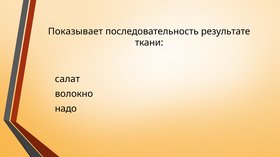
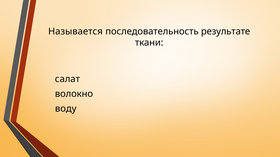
Показывает: Показывает -> Называется (75, 32)
надо: надо -> воду (66, 109)
